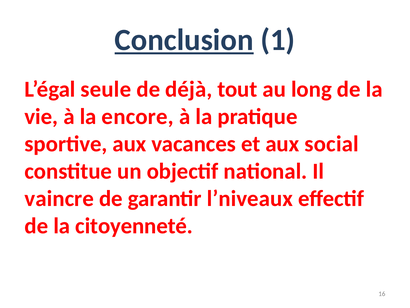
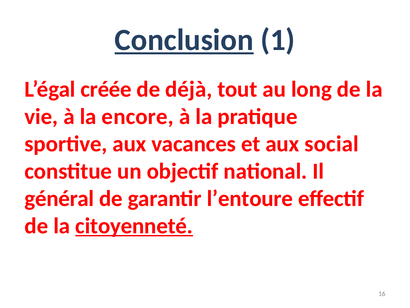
seule: seule -> créée (106, 89)
vaincre: vaincre -> général (59, 198)
l’niveaux: l’niveaux -> l’entoure (250, 198)
citoyenneté underline: none -> present (134, 226)
